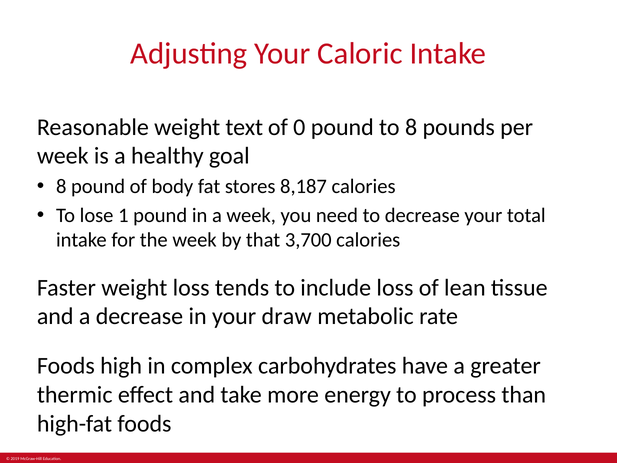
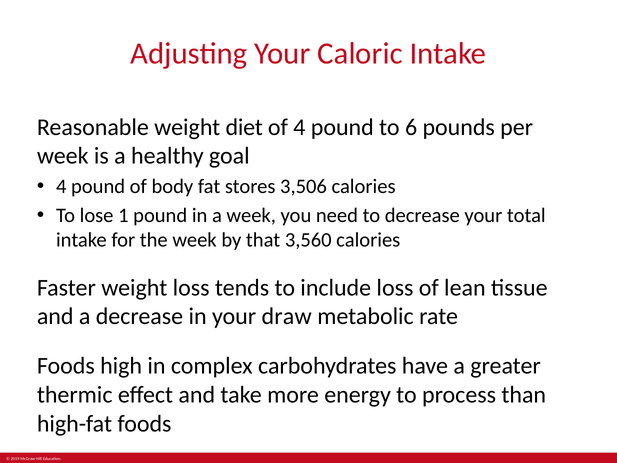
text: text -> diet (244, 127)
of 0: 0 -> 4 (299, 127)
to 8: 8 -> 6 (411, 127)
8: 8 -> 4 (61, 187)
8,187: 8,187 -> 3,506 (303, 187)
3,700: 3,700 -> 3,560 (308, 240)
